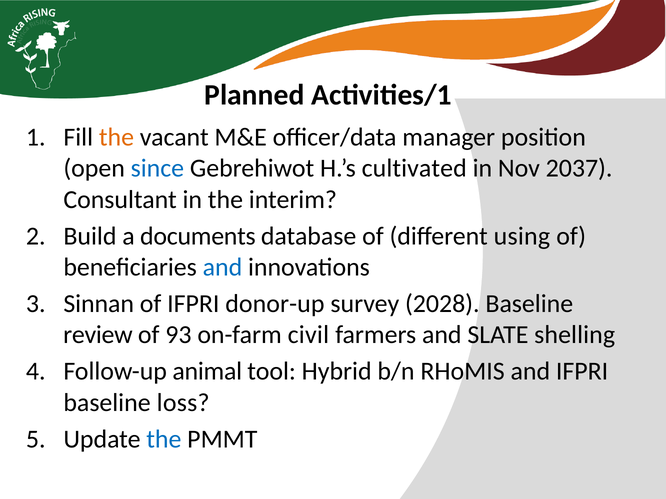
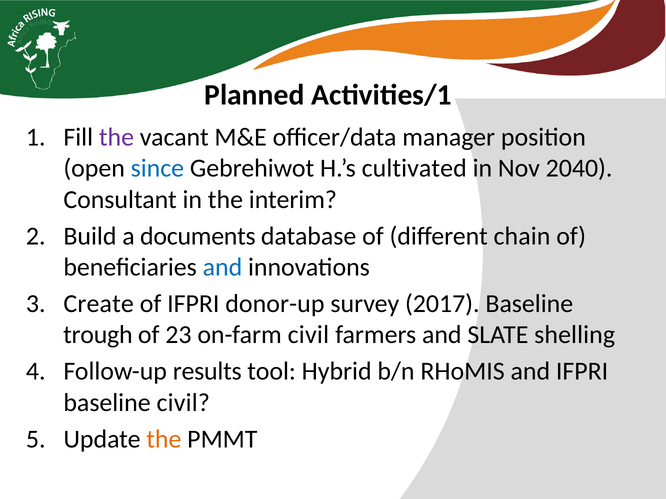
the colour: orange -> purple (116, 137)
2037: 2037 -> 2040 (579, 169)
using: using -> chain (522, 236)
Sinnan: Sinnan -> Create (99, 304)
2028: 2028 -> 2017 (442, 304)
review: review -> trough (98, 335)
93: 93 -> 23 (178, 335)
animal: animal -> results (207, 372)
baseline loss: loss -> civil (183, 403)
the colour: blue -> orange (164, 440)
